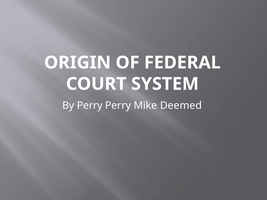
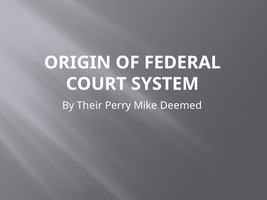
By Perry: Perry -> Their (90, 106)
